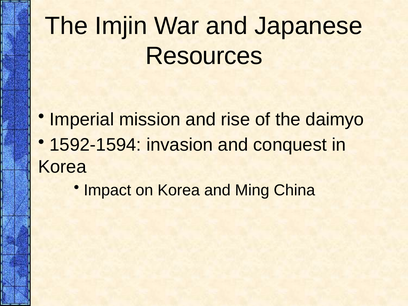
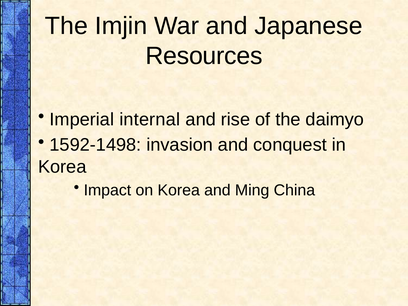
mission: mission -> internal (150, 120)
1592-1594: 1592-1594 -> 1592-1498 (95, 145)
